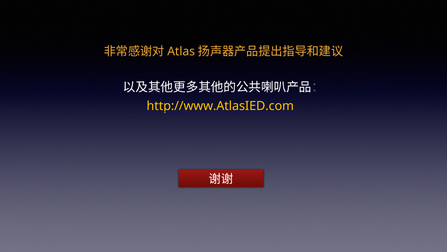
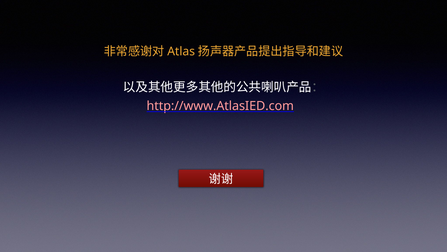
http://www.AtlasIED.com colour: yellow -> pink (220, 106)
